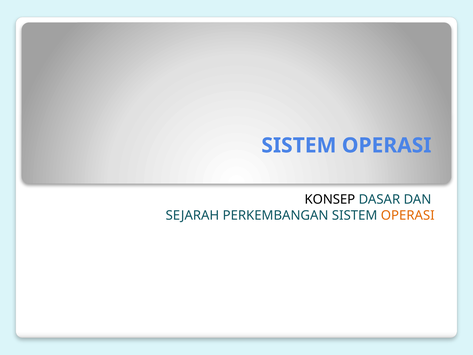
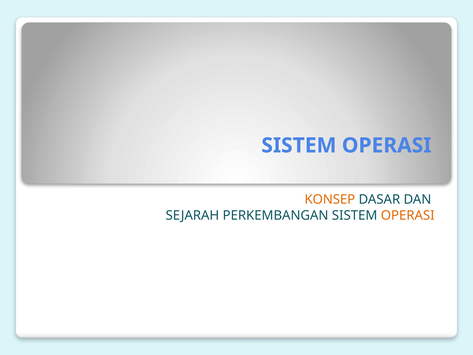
KONSEP colour: black -> orange (330, 199)
